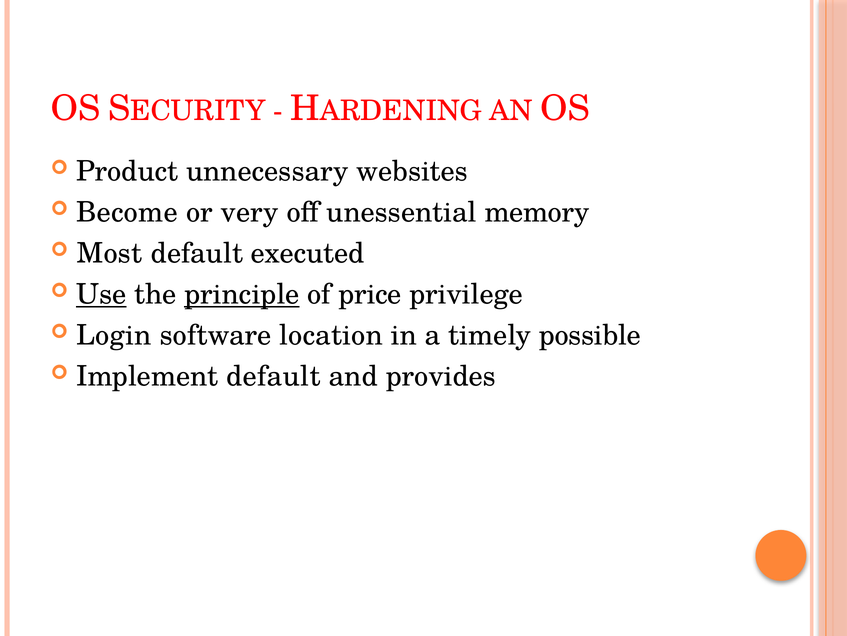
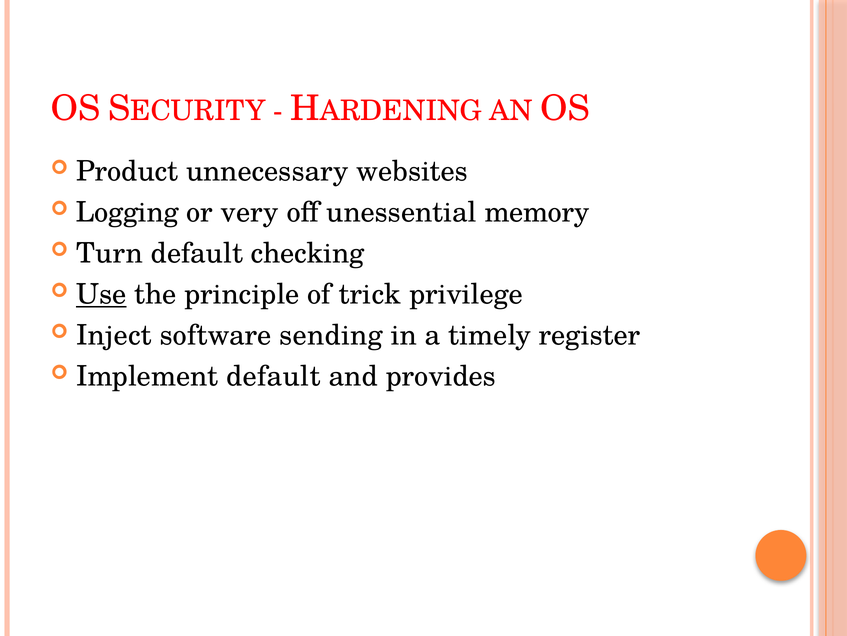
Become: Become -> Logging (127, 212)
Most: Most -> Turn (109, 253)
executed: executed -> checking (308, 253)
principle underline: present -> none (242, 294)
price: price -> trick (370, 294)
Login: Login -> Inject (114, 335)
location: location -> sending (331, 335)
possible: possible -> register (590, 335)
